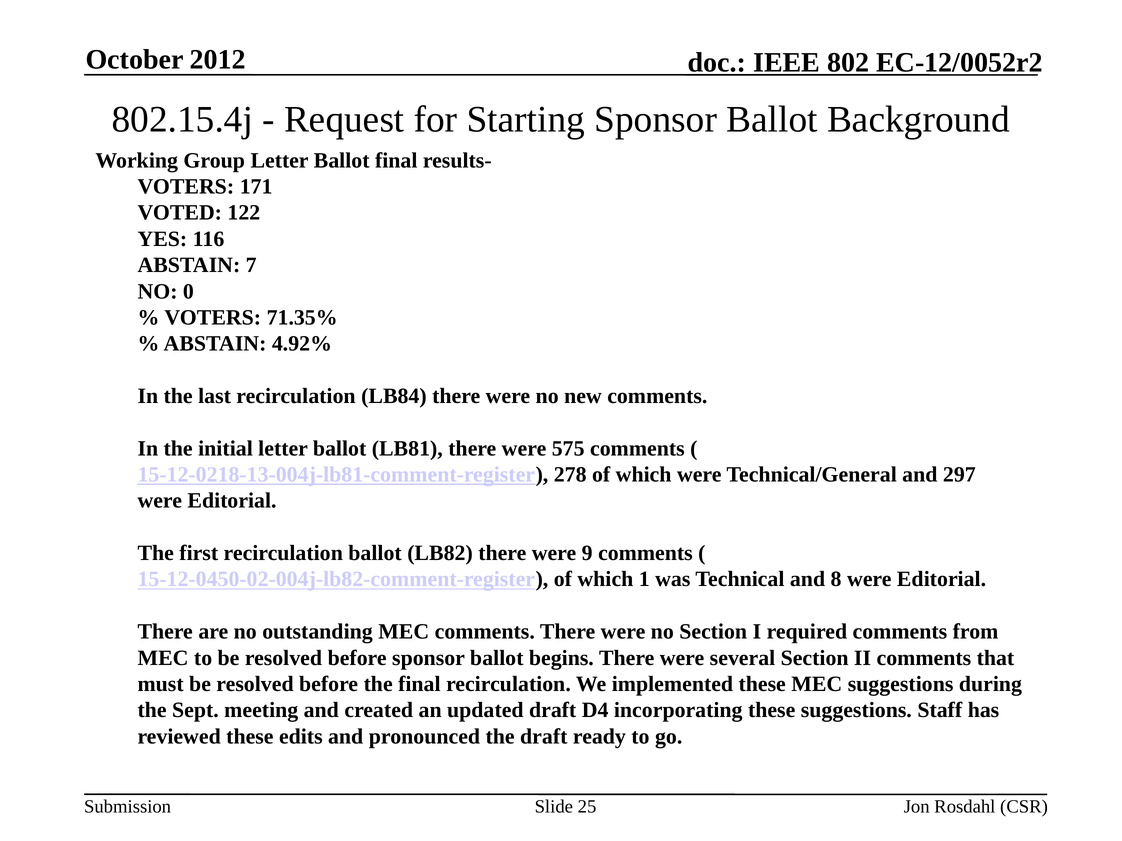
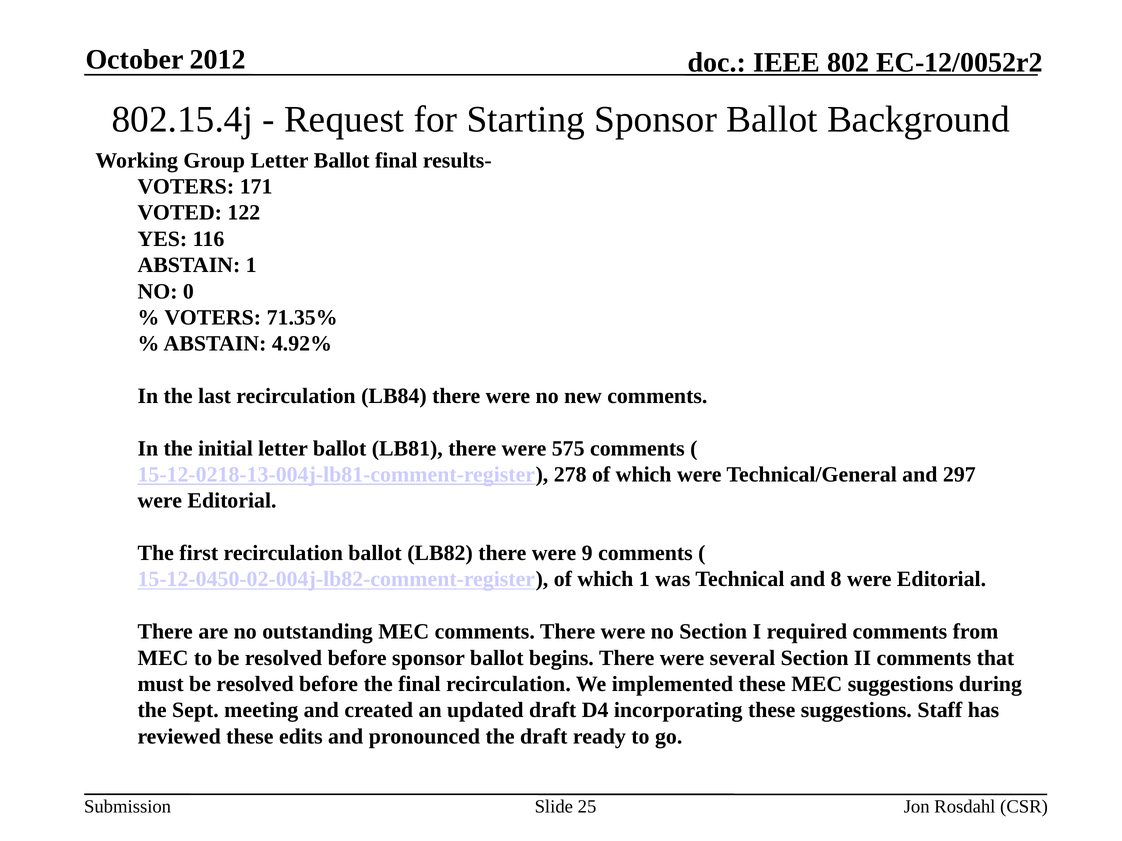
ABSTAIN 7: 7 -> 1 (251, 265)
